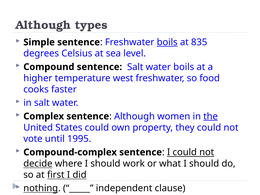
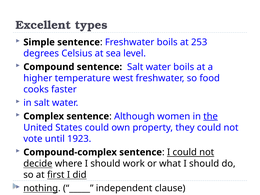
Although: Although -> Excellent (43, 25)
boils underline: present -> none (167, 42)
835: 835 -> 253 (199, 42)
1995: 1995 -> 1923 (79, 139)
